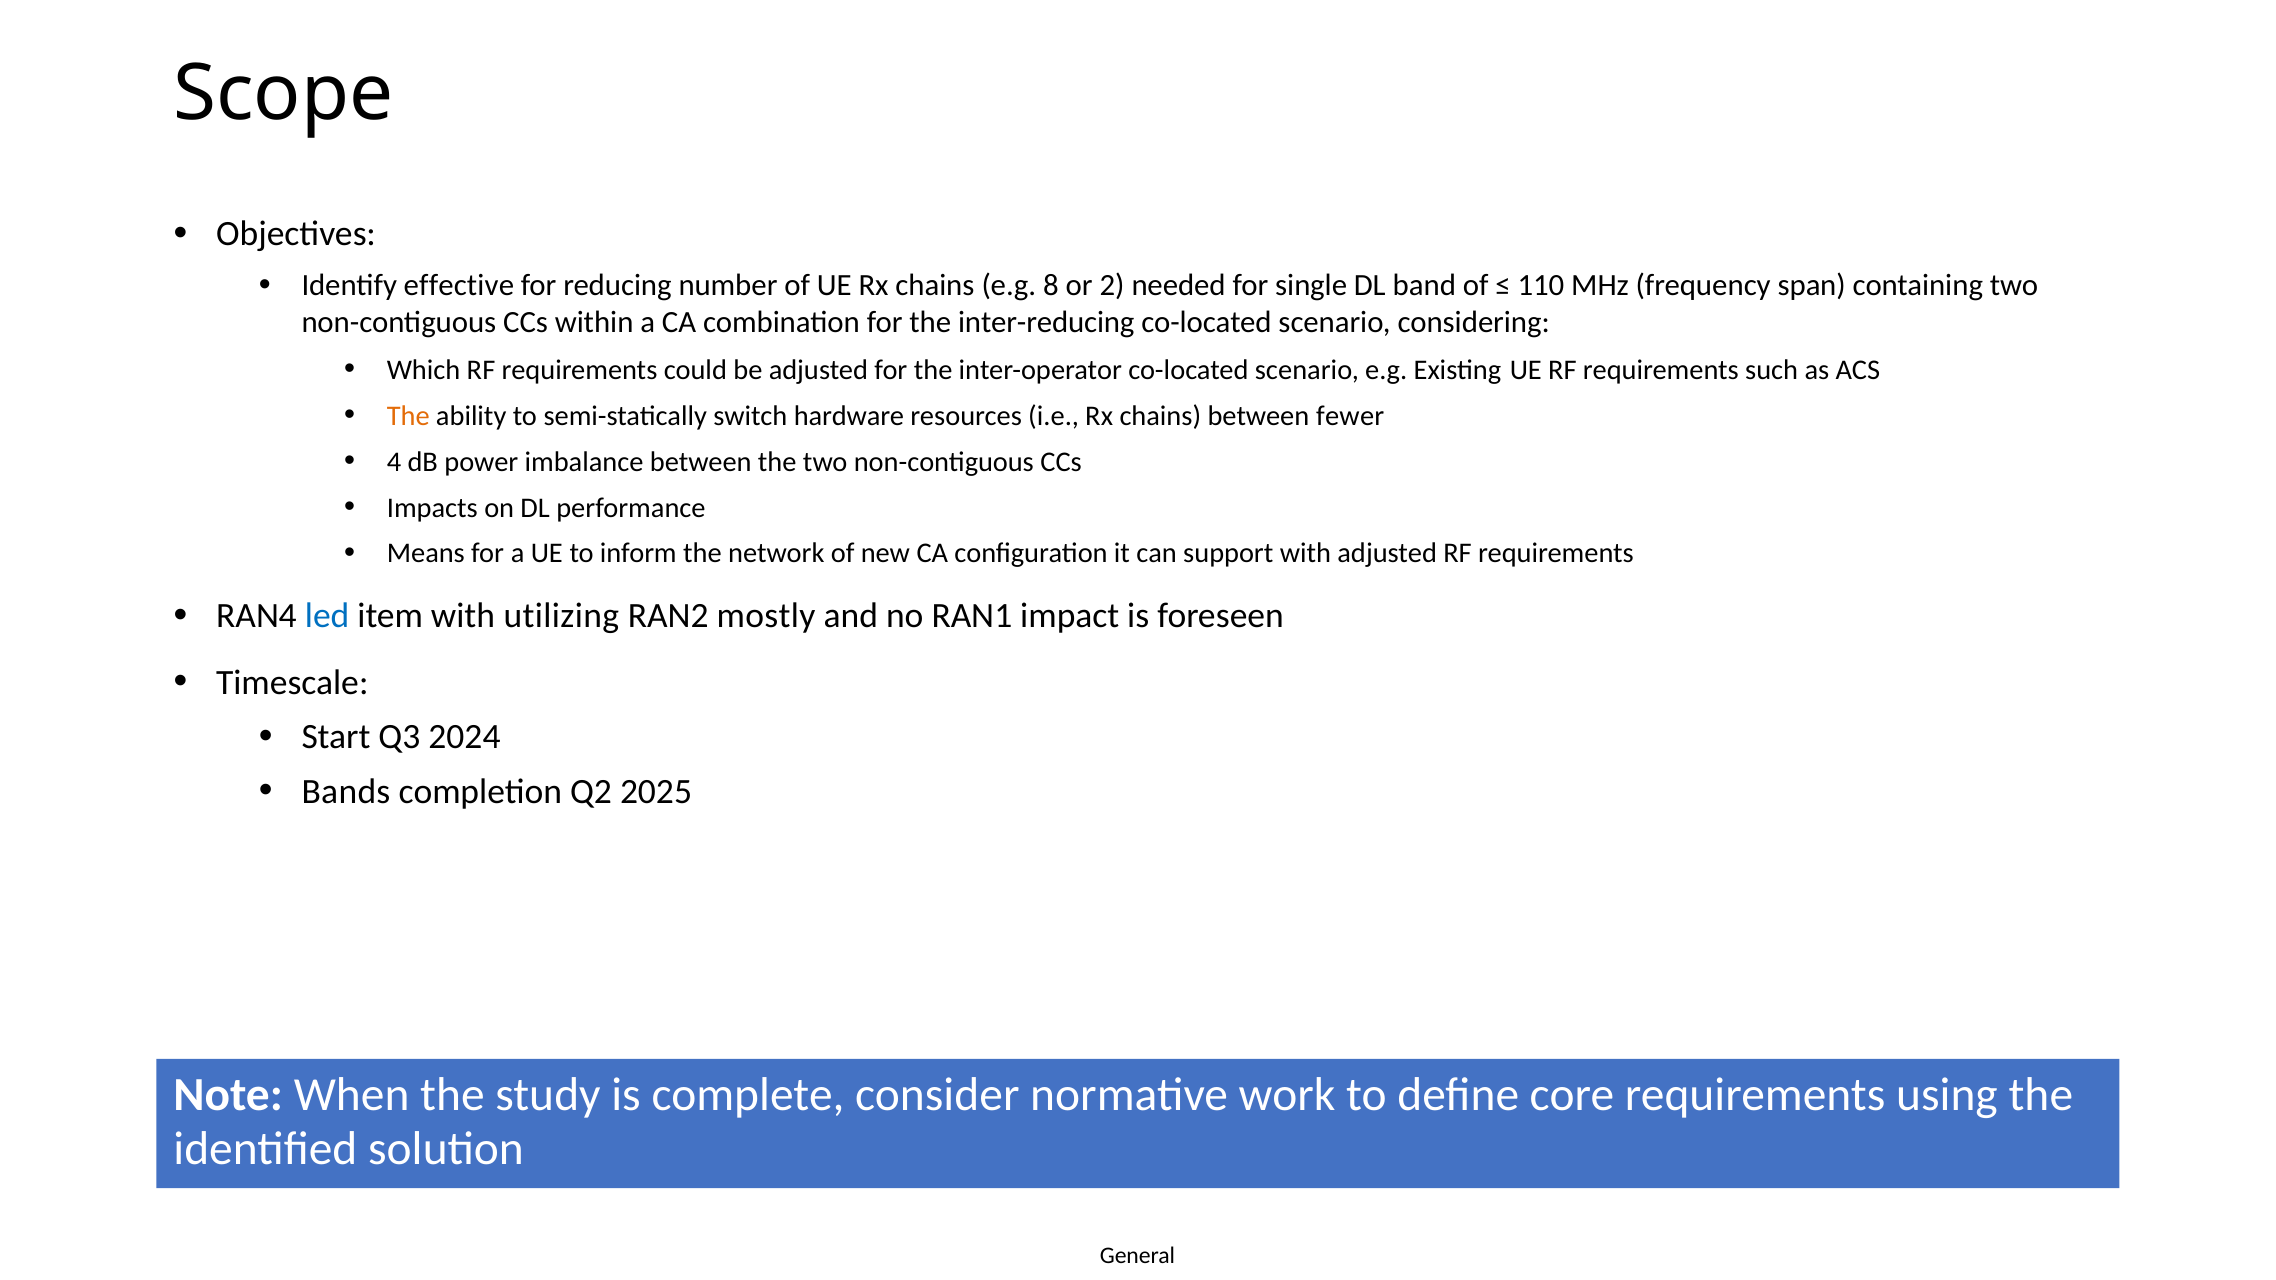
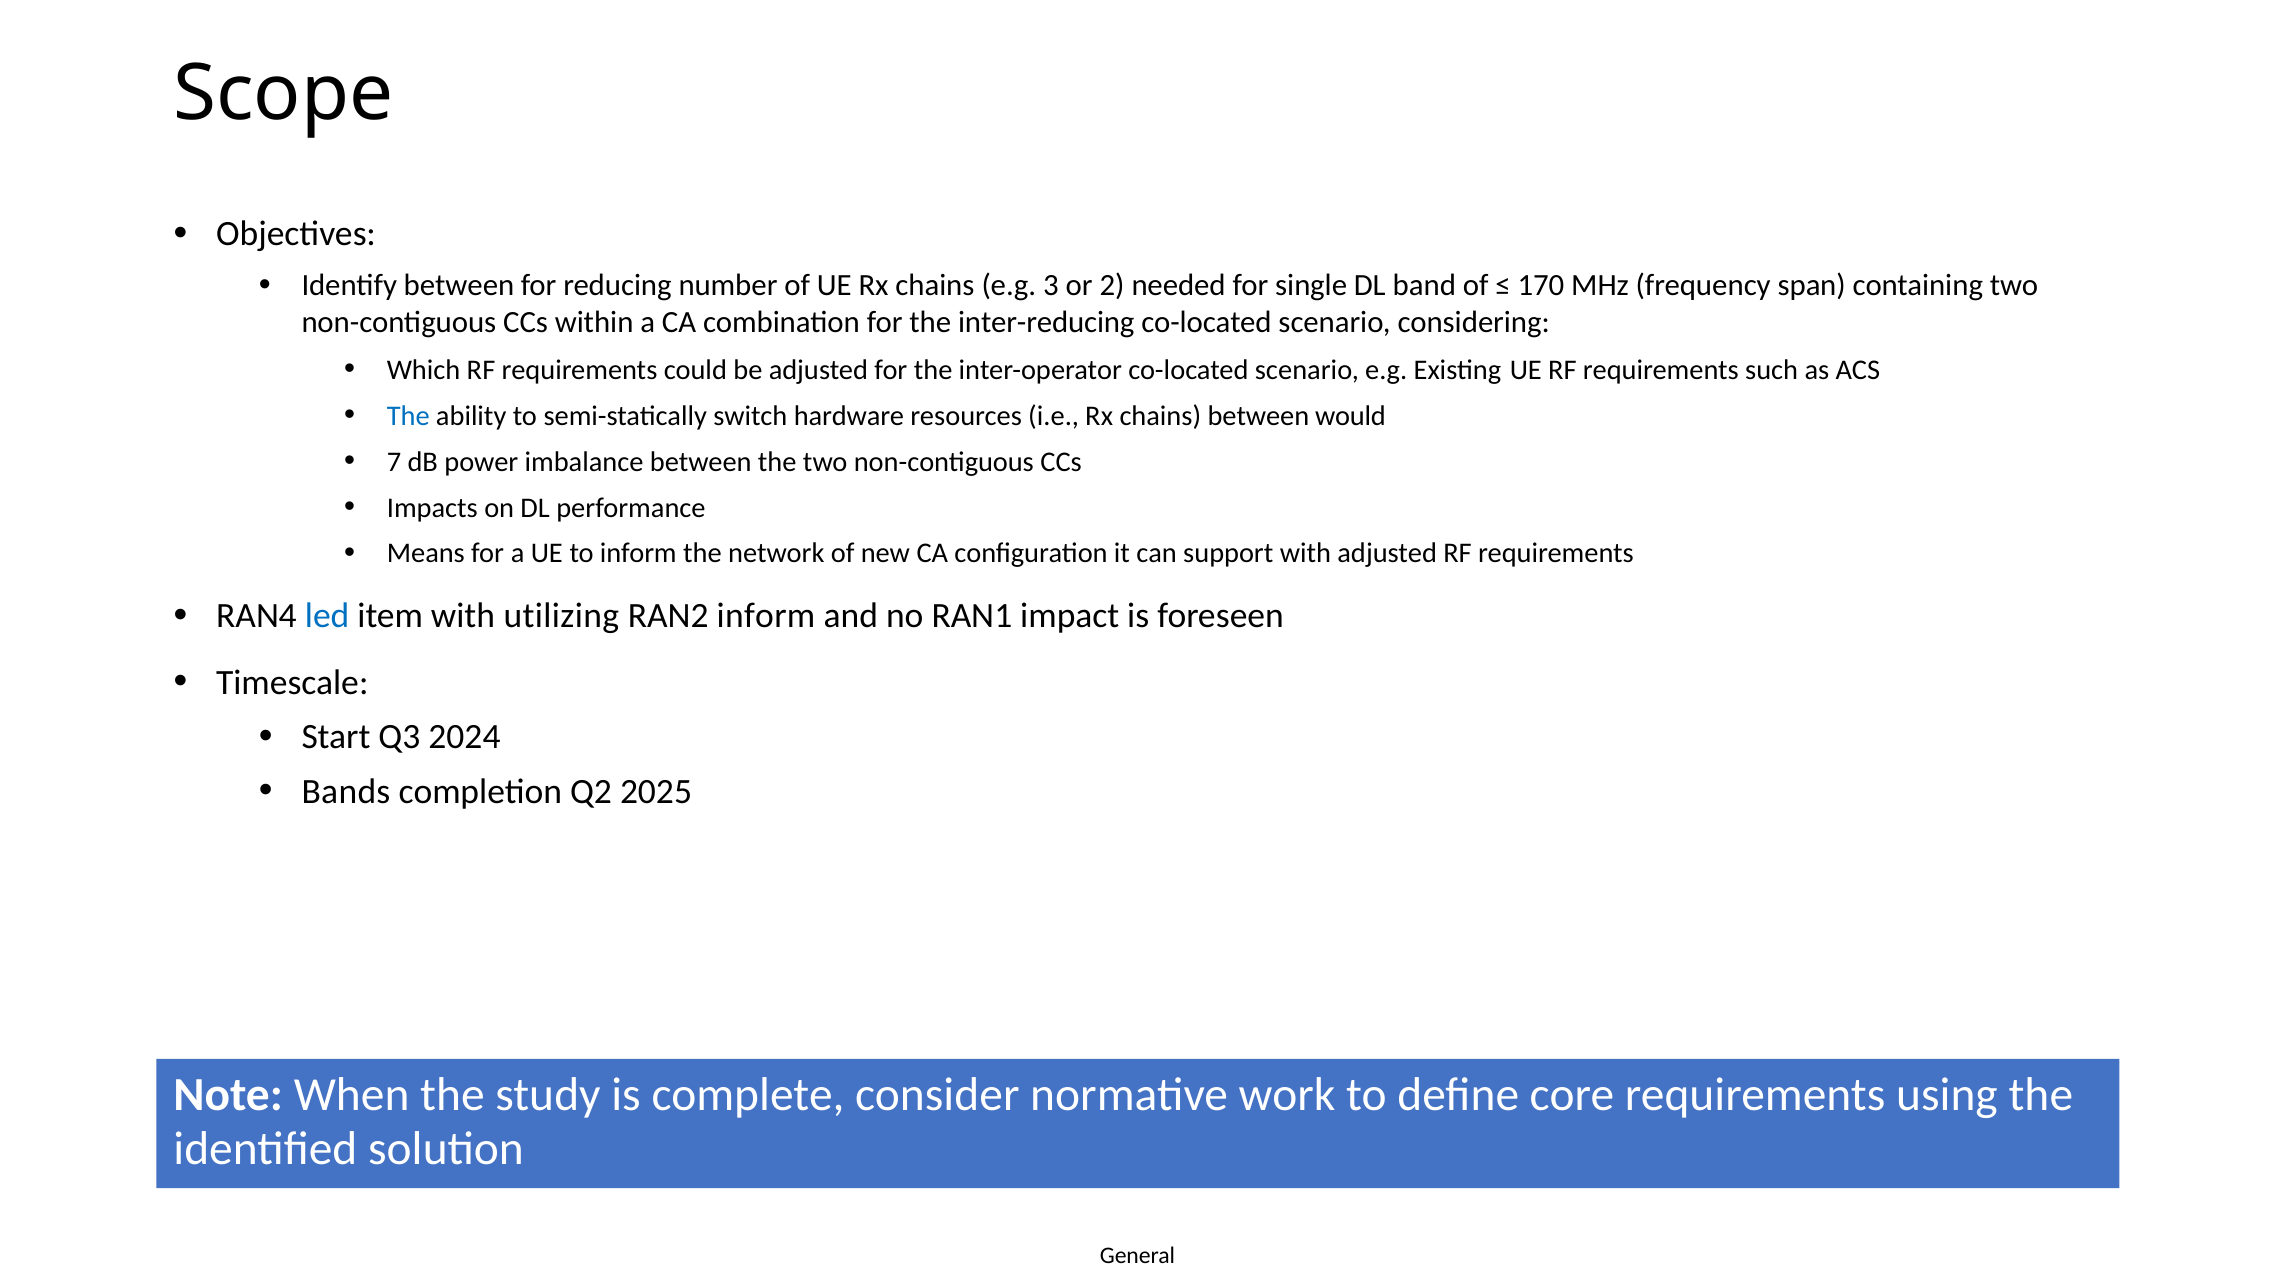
Identify effective: effective -> between (459, 286)
8: 8 -> 3 (1051, 286)
110: 110 -> 170 (1541, 286)
The colour: orange -> blue (408, 416)
fewer: fewer -> would (1350, 416)
4: 4 -> 7 (394, 462)
RAN2 mostly: mostly -> inform (766, 616)
